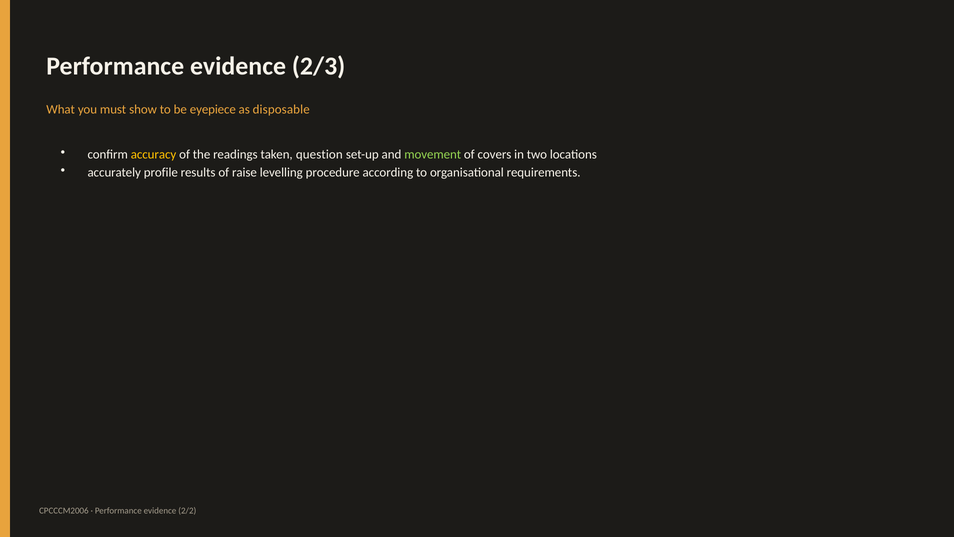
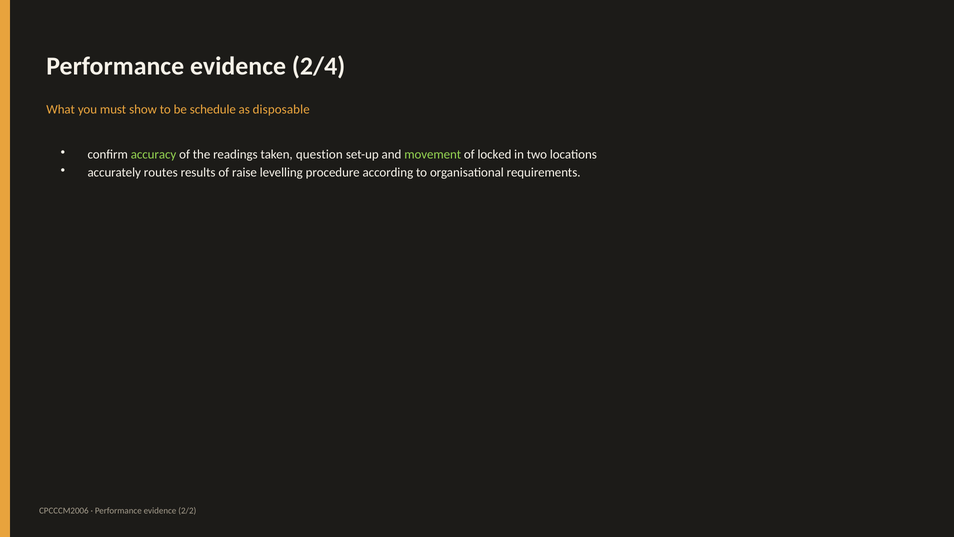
2/3: 2/3 -> 2/4 (319, 66)
eyepiece: eyepiece -> schedule (213, 110)
accuracy colour: yellow -> light green (154, 154)
covers: covers -> locked (494, 154)
profile: profile -> routes (161, 173)
